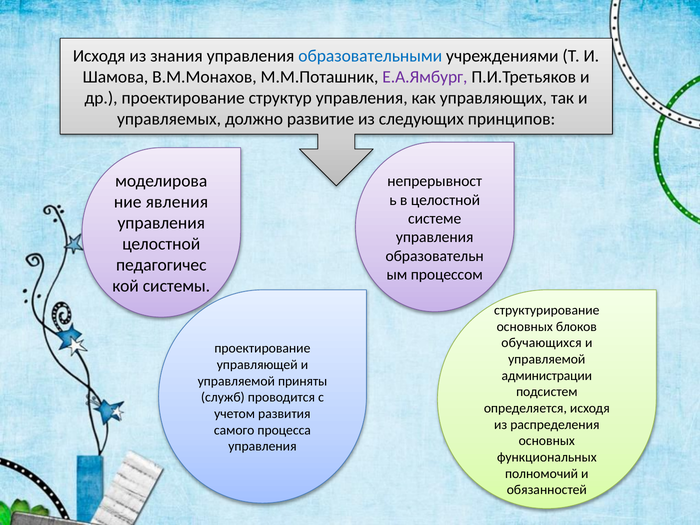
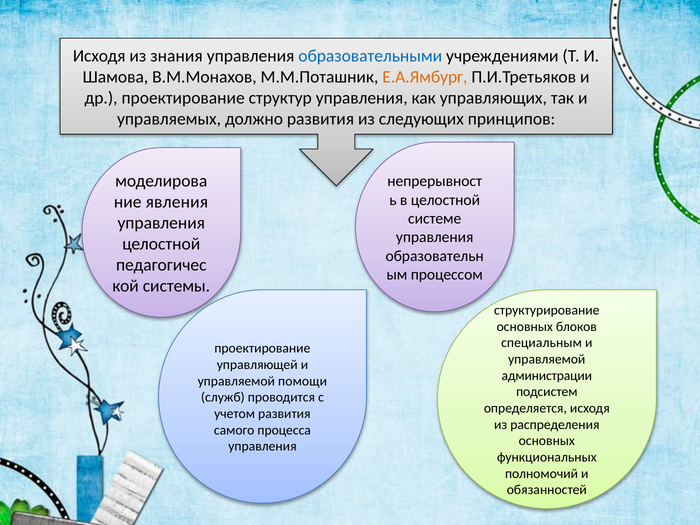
Е.А.Ямбург colour: purple -> orange (425, 77)
должно развитие: развитие -> развития (320, 119)
обучающихся: обучающихся -> специальным (541, 343)
приняты: приняты -> помощи (303, 381)
